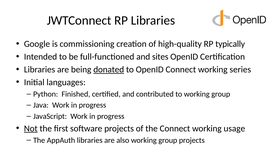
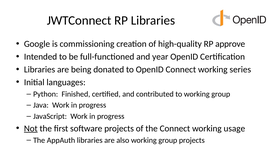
typically: typically -> approve (230, 44)
sites: sites -> year (160, 57)
donated underline: present -> none (109, 69)
